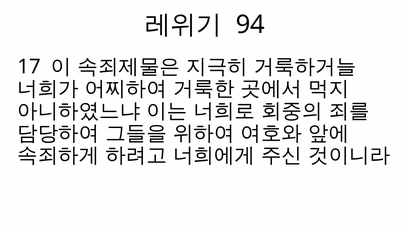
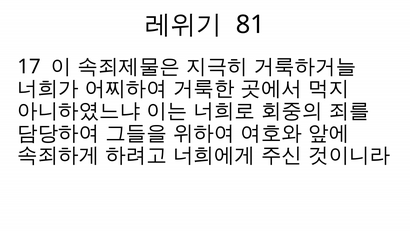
94: 94 -> 81 (250, 25)
